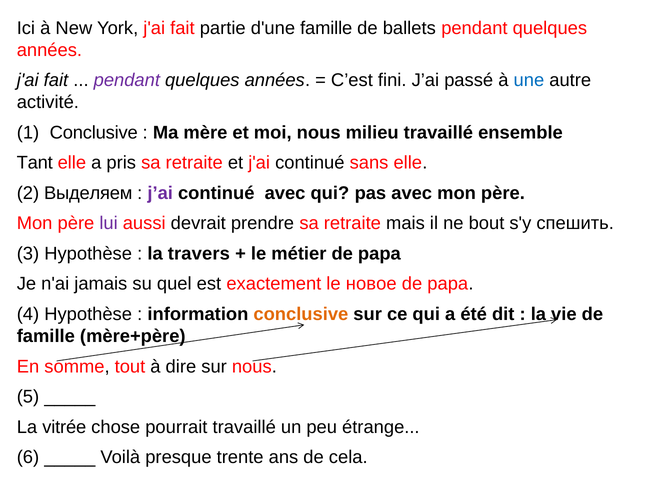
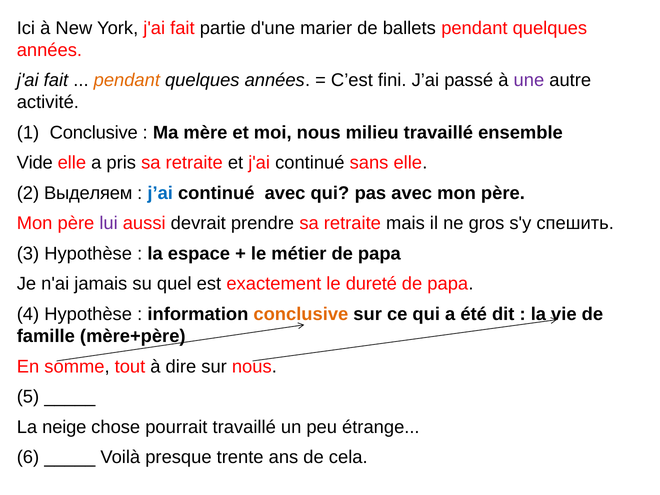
d'une famille: famille -> marier (326, 28)
pendant colour: purple -> orange (127, 80)
une colour: blue -> purple (529, 80)
Tant: Tant -> Vide (35, 163)
j’ai colour: purple -> blue (160, 193)
bout: bout -> gros (486, 223)
travers: travers -> espace (199, 254)
новое: новое -> dureté (371, 284)
vitrée: vitrée -> neige (64, 427)
